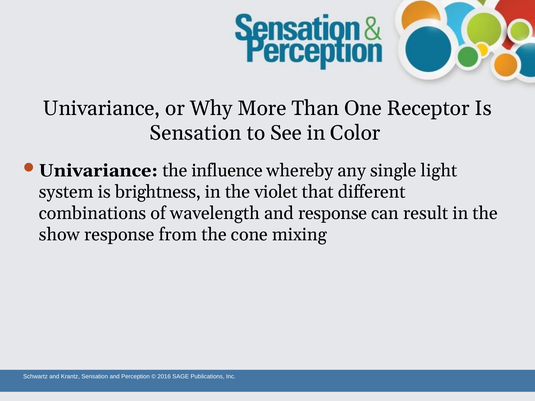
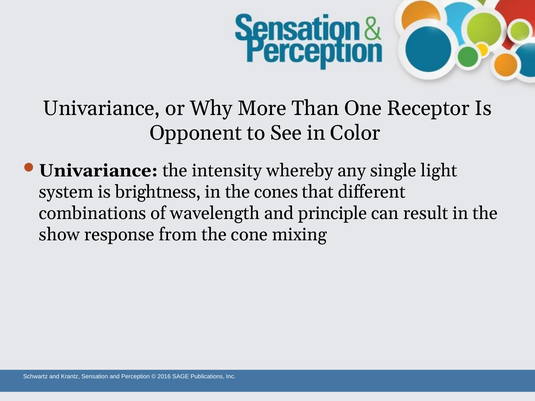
Sensation: Sensation -> Opponent (196, 133)
influence: influence -> intensity (227, 171)
violet: violet -> cones (276, 192)
and response: response -> principle (333, 213)
